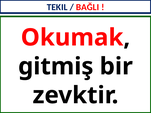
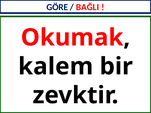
TEKIL: TEKIL -> GÖRE (57, 7)
gitmiş: gitmiş -> kalem (56, 67)
